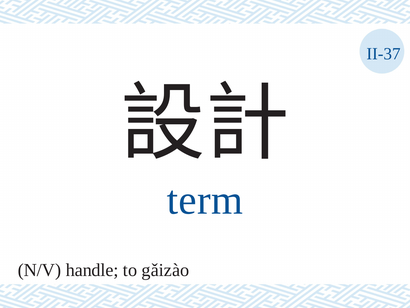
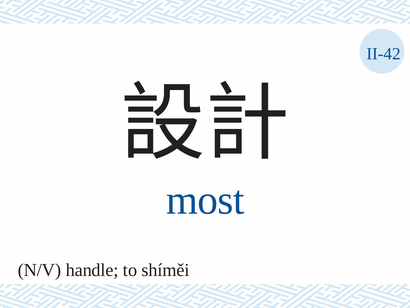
II-37: II-37 -> II-42 (384, 54)
term: term -> most (205, 200)
gǎizào: gǎizào -> shíměi (166, 270)
